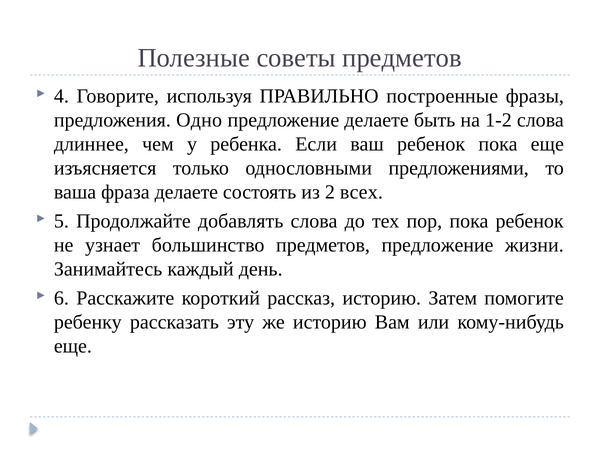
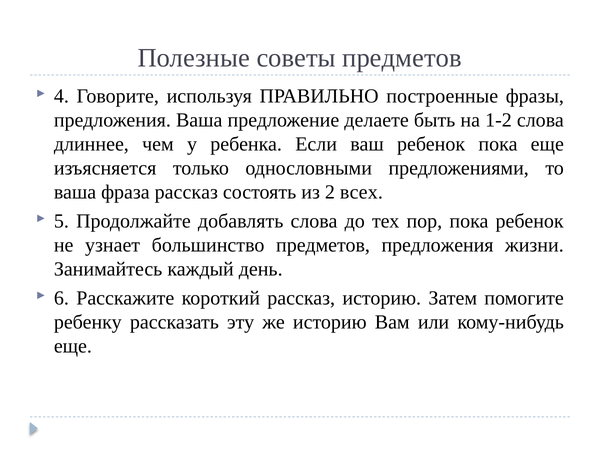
предложения Одно: Одно -> Ваша (199, 120)
фраза делаете: делаете -> рассказ (186, 192)
предметов предложение: предложение -> предложения (437, 245)
